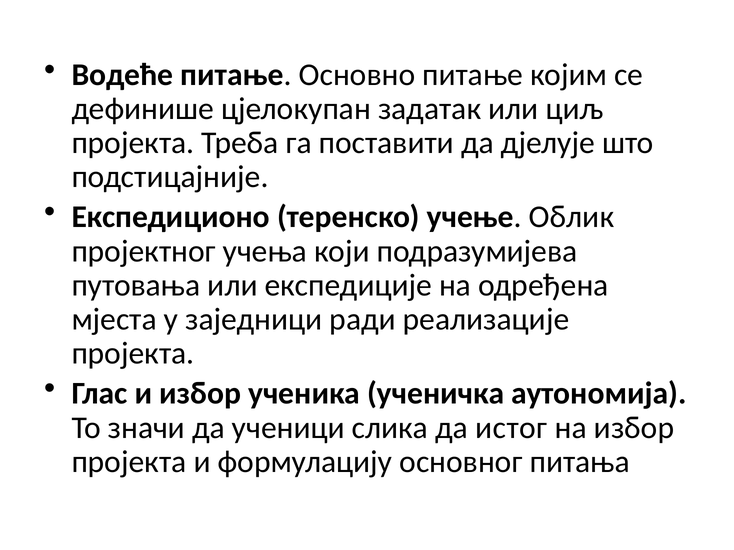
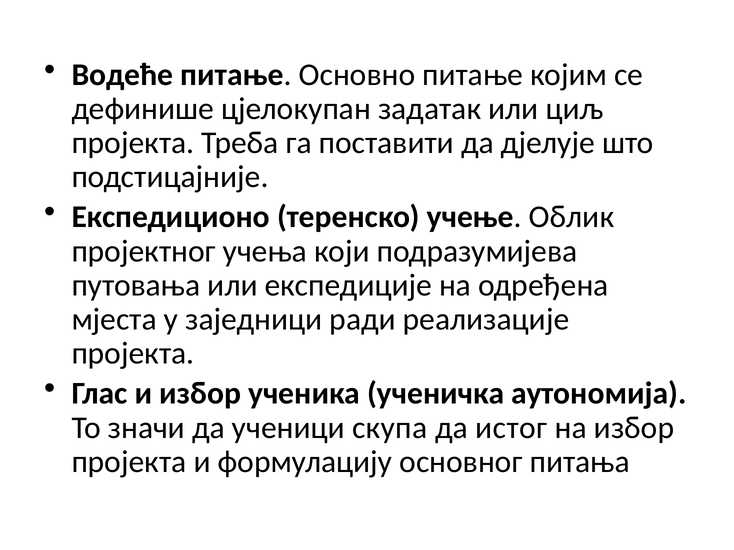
слика: слика -> скупа (390, 428)
